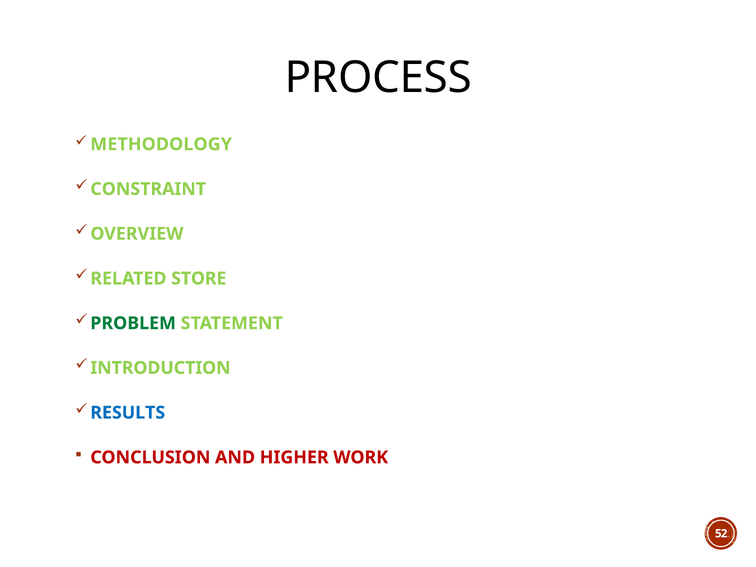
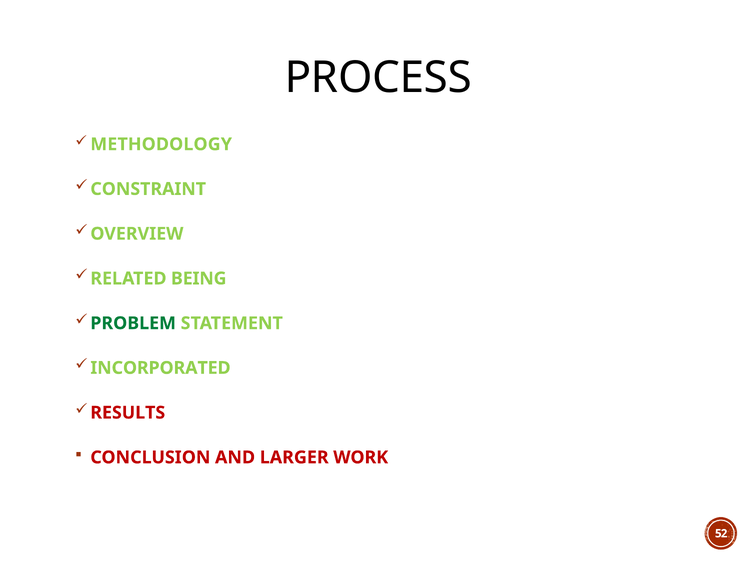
STORE: STORE -> BEING (199, 278)
INTRODUCTION: INTRODUCTION -> INCORPORATED (160, 368)
RESULTS colour: blue -> red (128, 413)
HIGHER: HIGHER -> LARGER (294, 457)
